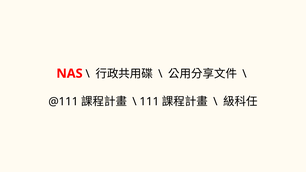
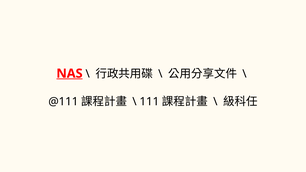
NAS underline: none -> present (70, 74)
